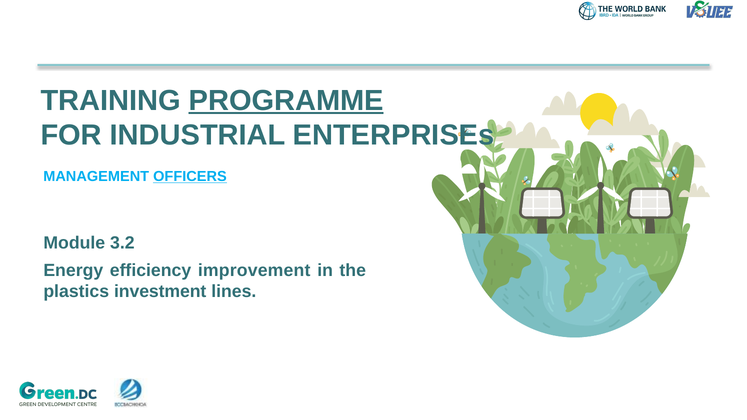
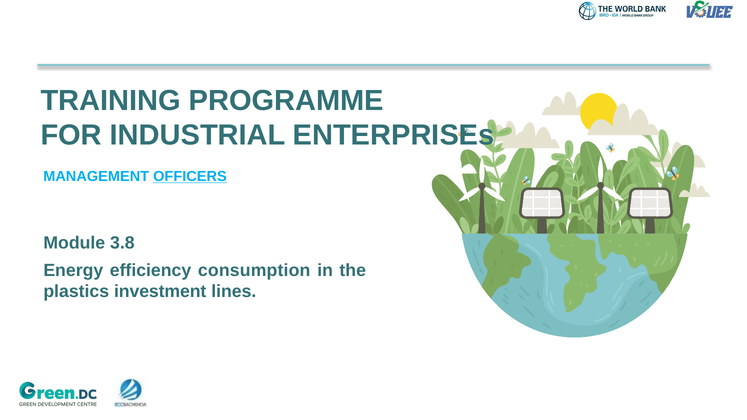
PROGRAMME underline: present -> none (286, 101)
3.2: 3.2 -> 3.8 (122, 243)
improvement: improvement -> consumption (254, 271)
